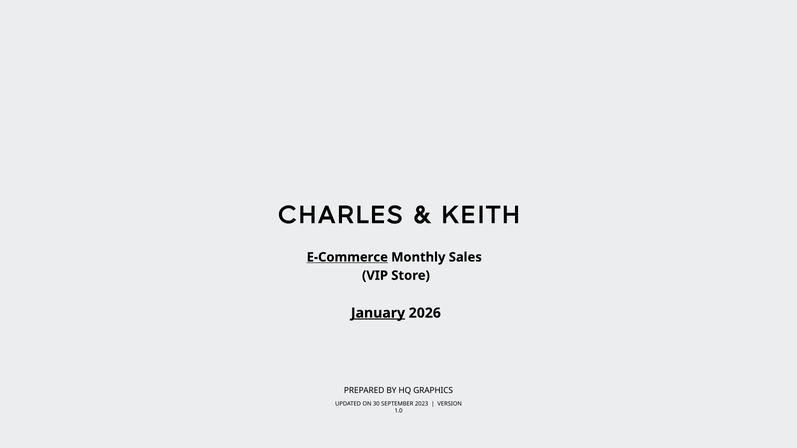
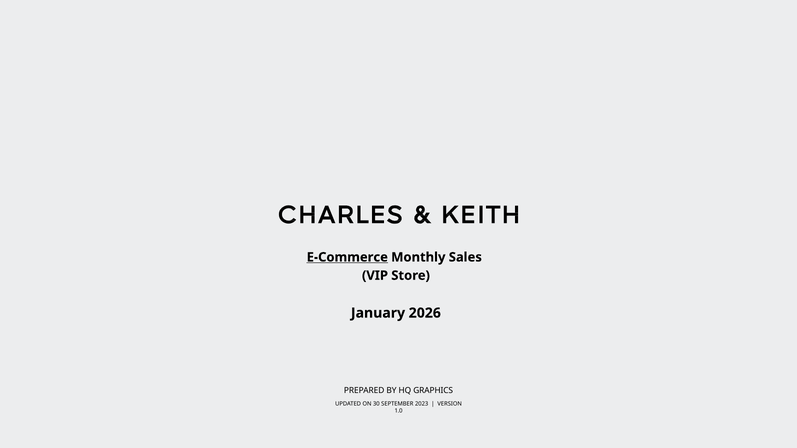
January underline: present -> none (378, 313)
